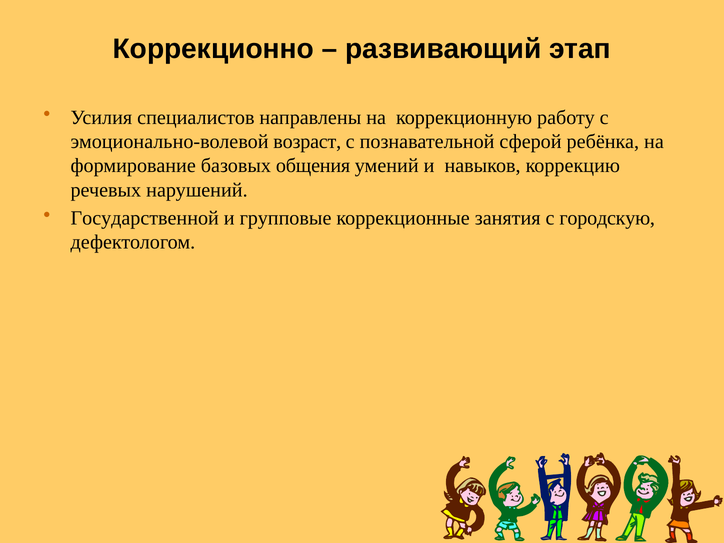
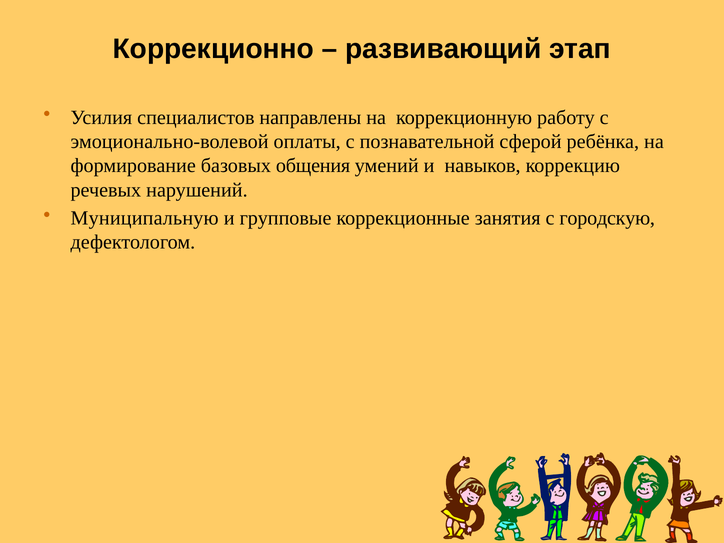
возраст: возраст -> оплаты (307, 142)
Государственной: Государственной -> Муниципальную (145, 218)
